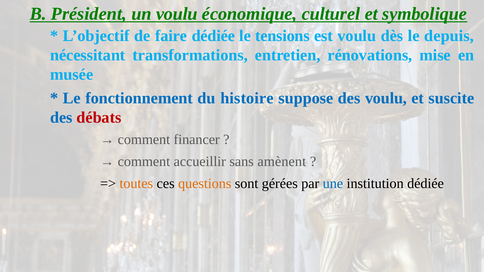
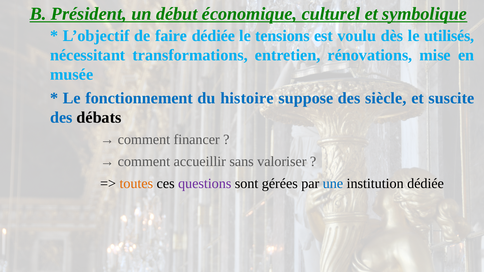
un voulu: voulu -> début (177, 14)
depuis: depuis -> utilisés (449, 36)
des voulu: voulu -> siècle (386, 98)
débats colour: red -> black (99, 117)
amènent: amènent -> valoriser (282, 162)
questions colour: orange -> purple (205, 184)
